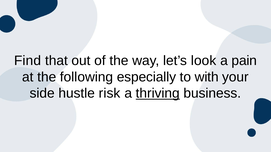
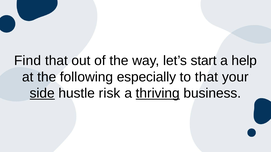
look: look -> start (204, 61)
pain: pain -> help (244, 61)
to with: with -> that (207, 77)
side underline: none -> present (42, 94)
